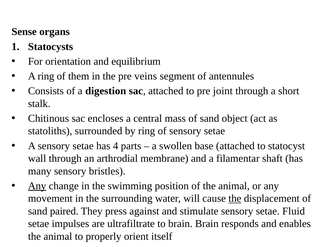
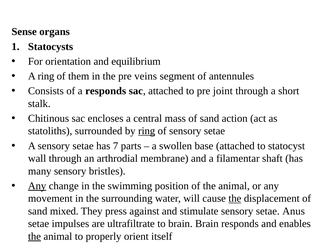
a digestion: digestion -> responds (106, 91)
object: object -> action (235, 119)
ring underline: none -> present (147, 131)
4: 4 -> 7 (116, 146)
paired: paired -> mixed (64, 212)
Fluid: Fluid -> Anus (294, 212)
the underline: none -> present (34, 237)
